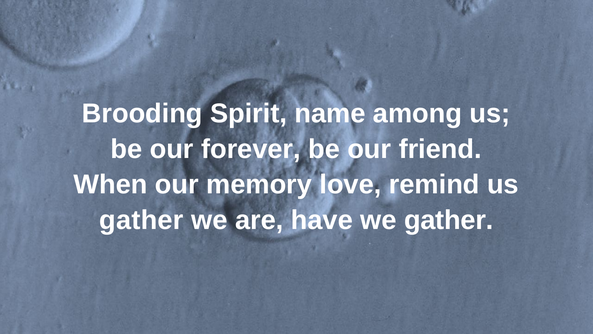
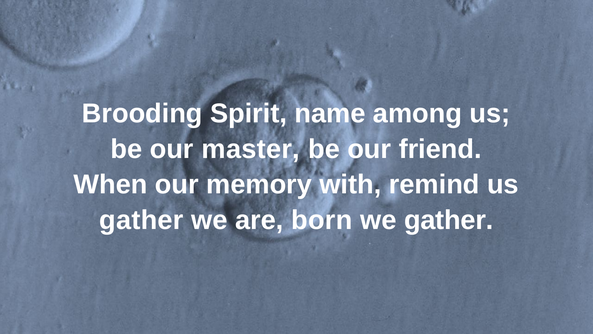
forever: forever -> master (251, 149)
love: love -> with (350, 184)
have: have -> born (322, 220)
